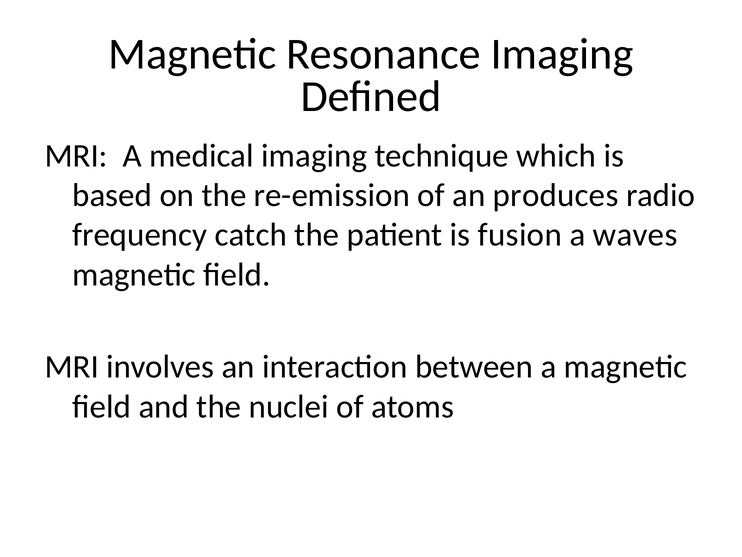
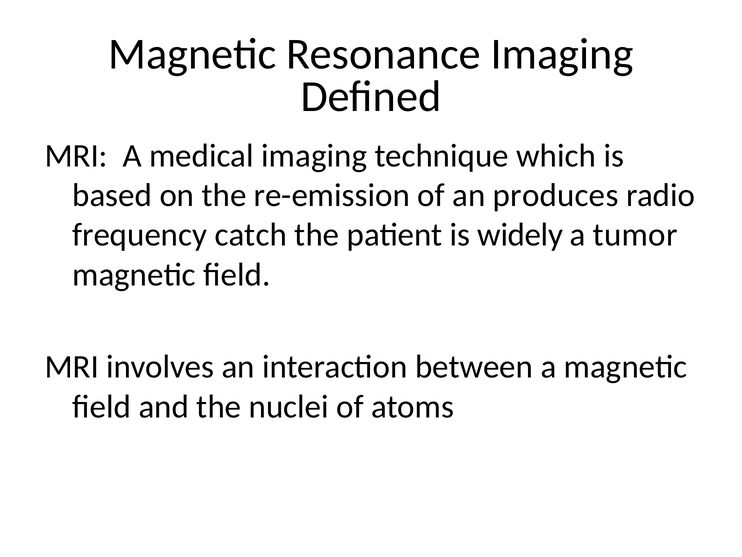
fusion: fusion -> widely (520, 235)
waves: waves -> tumor (635, 235)
